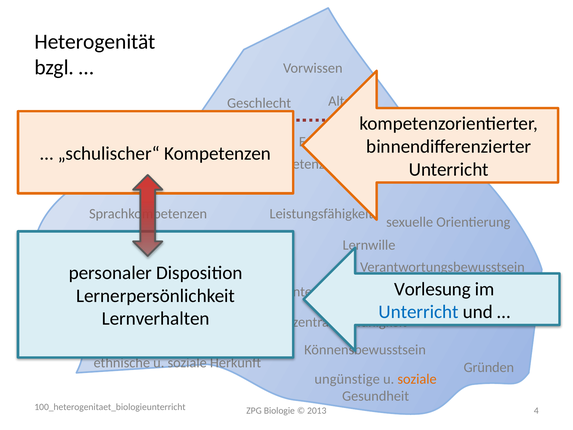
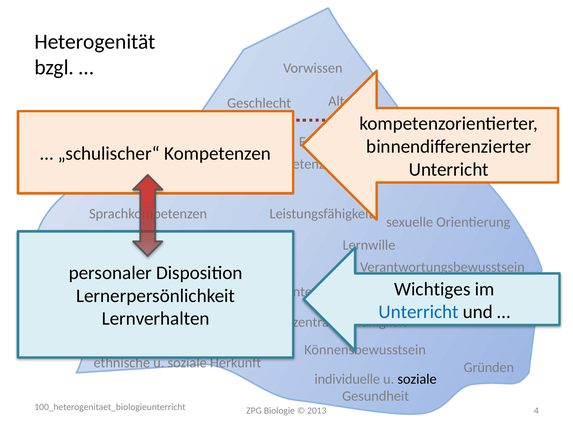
Vorlesung: Vorlesung -> Wichtiges (432, 289)
ungünstige: ungünstige -> individuelle (347, 379)
soziale colour: orange -> black (417, 379)
